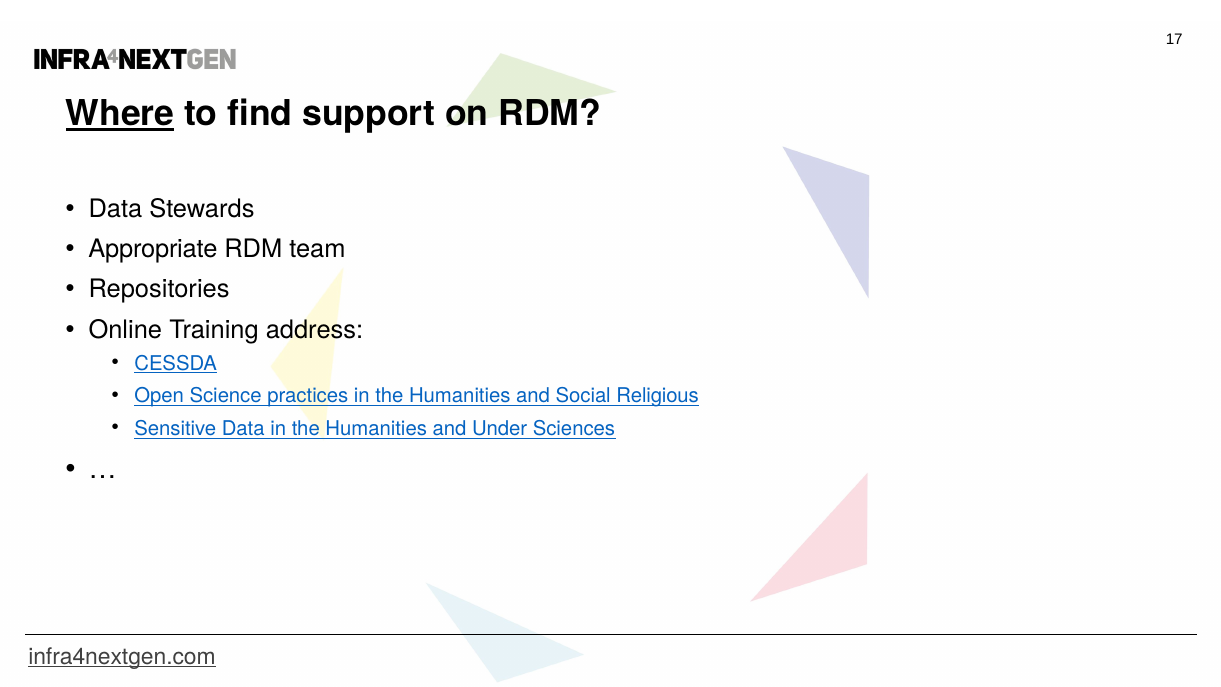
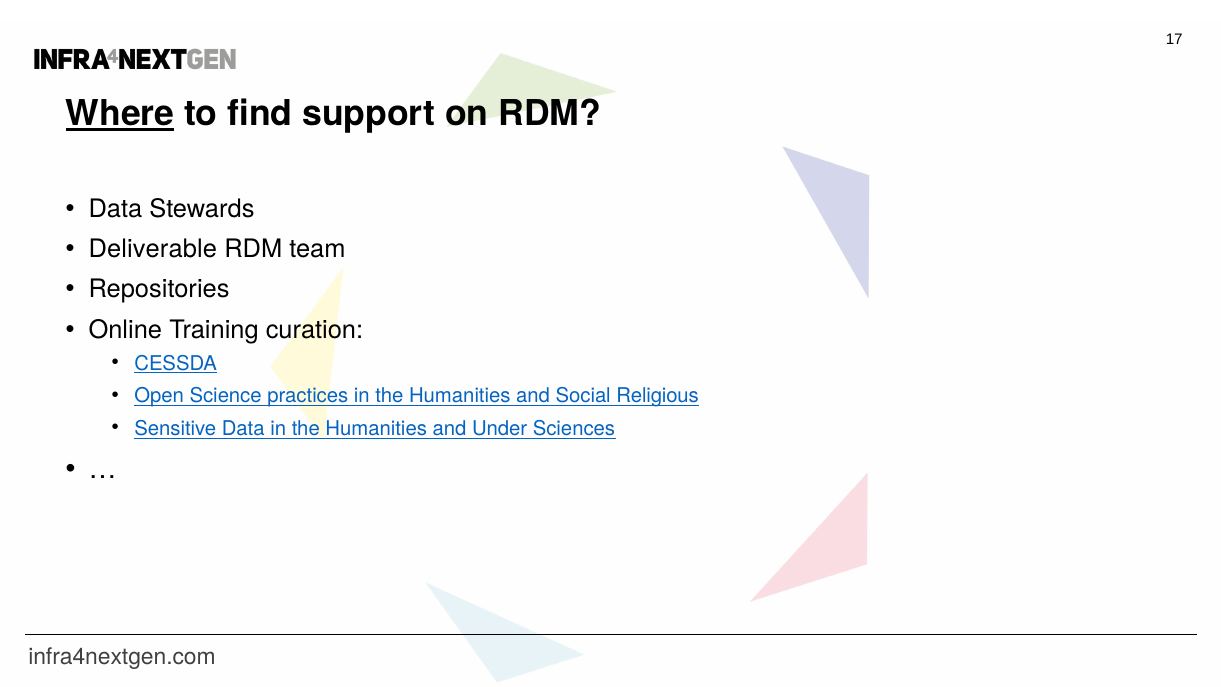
Appropriate: Appropriate -> Deliverable (153, 249)
address: address -> curation (314, 330)
infra4nextgen.com underline: present -> none (122, 656)
